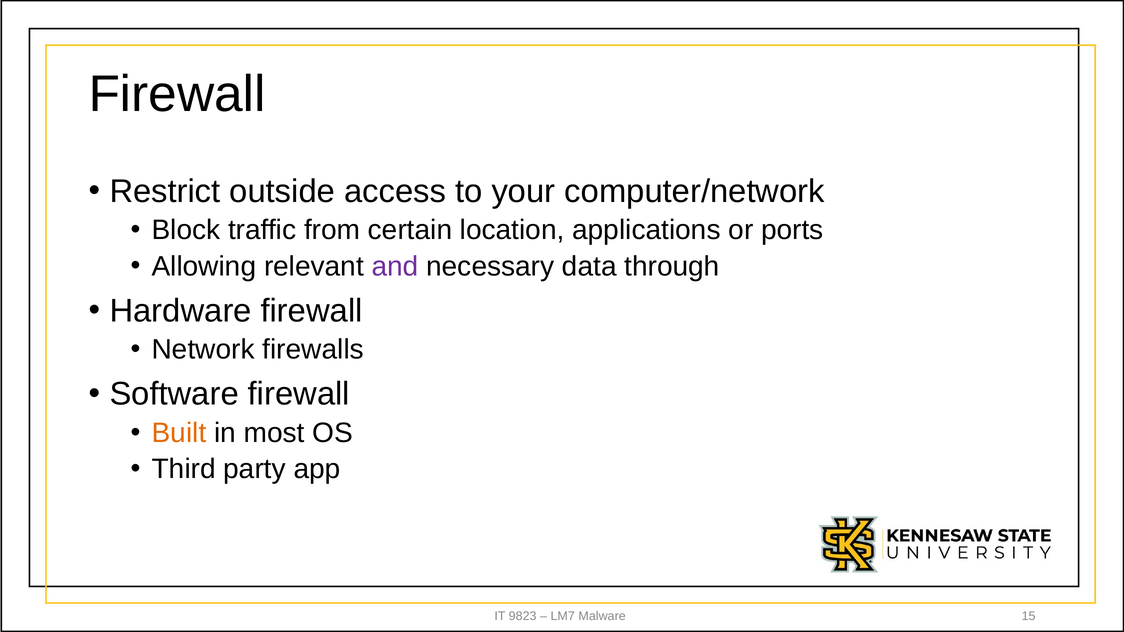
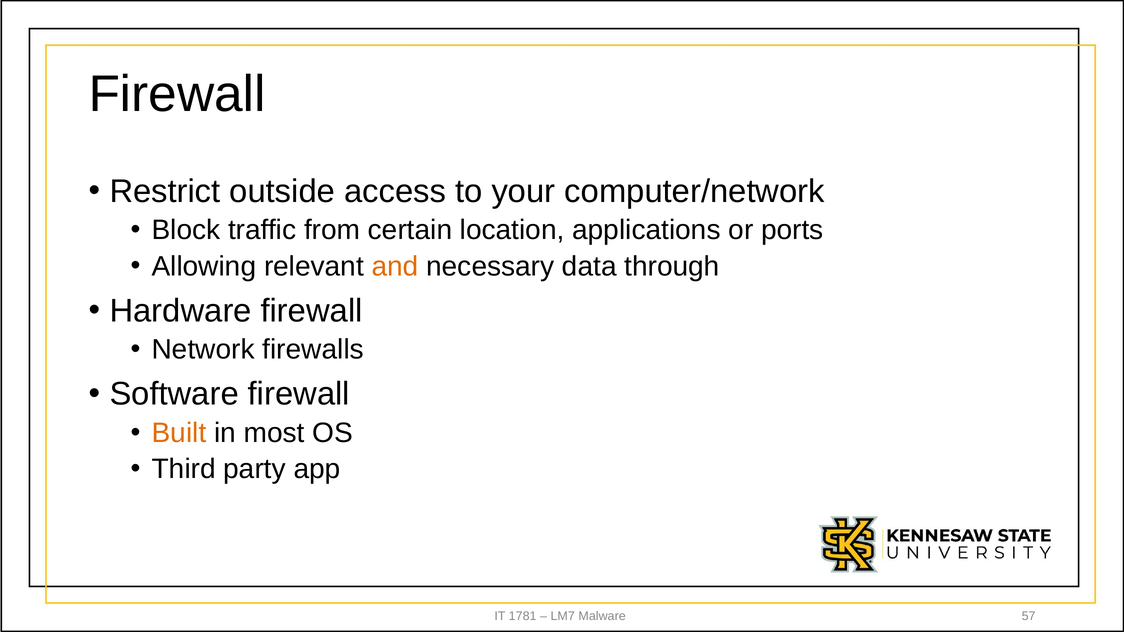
and colour: purple -> orange (395, 266)
9823: 9823 -> 1781 (523, 616)
15: 15 -> 57 (1029, 616)
